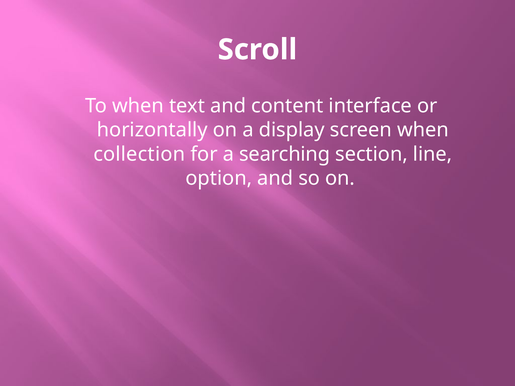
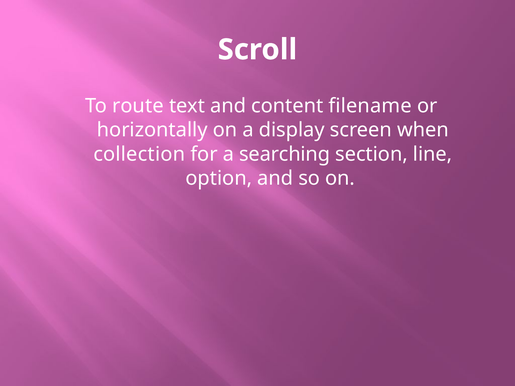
To when: when -> route (138, 106)
interface: interface -> filename (370, 106)
